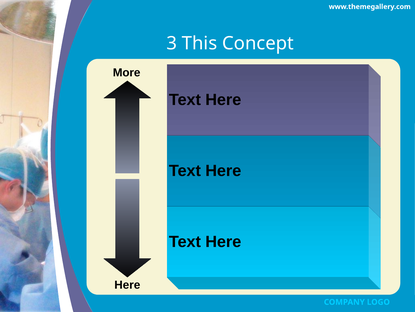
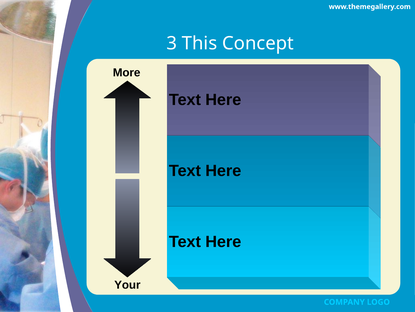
Here: Here -> Your (127, 284)
